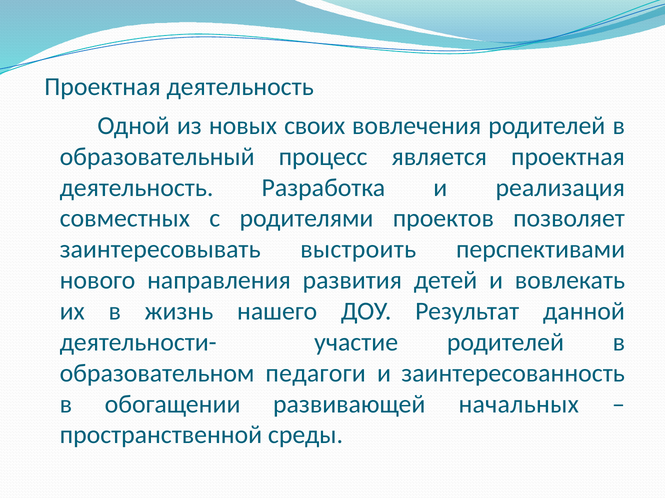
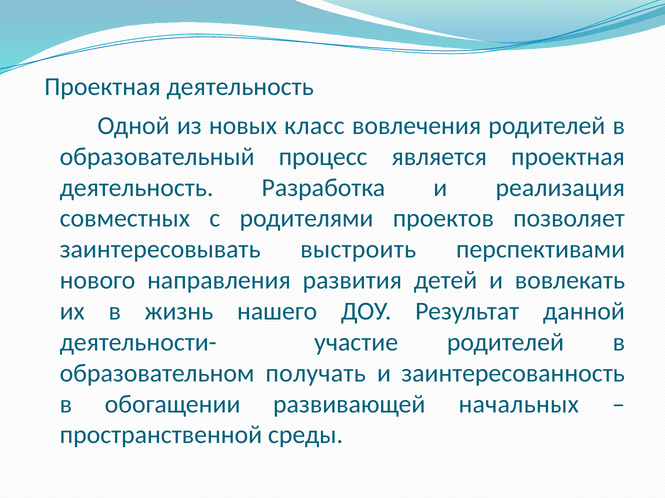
своих: своих -> класс (314, 126)
педагоги: педагоги -> получать (316, 374)
